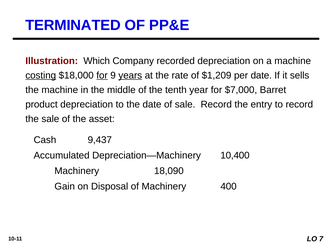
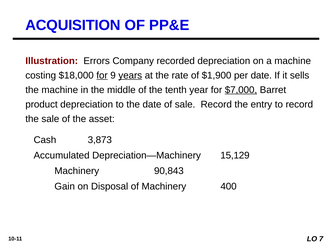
TERMINATED: TERMINATED -> ACQUISITION (73, 25)
Which: Which -> Errors (97, 61)
costing underline: present -> none (41, 75)
$1,209: $1,209 -> $1,900 (217, 75)
$7,000 underline: none -> present (241, 90)
9,437: 9,437 -> 3,873 (100, 140)
10,400: 10,400 -> 15,129 (235, 156)
18,090: 18,090 -> 90,843 (169, 171)
